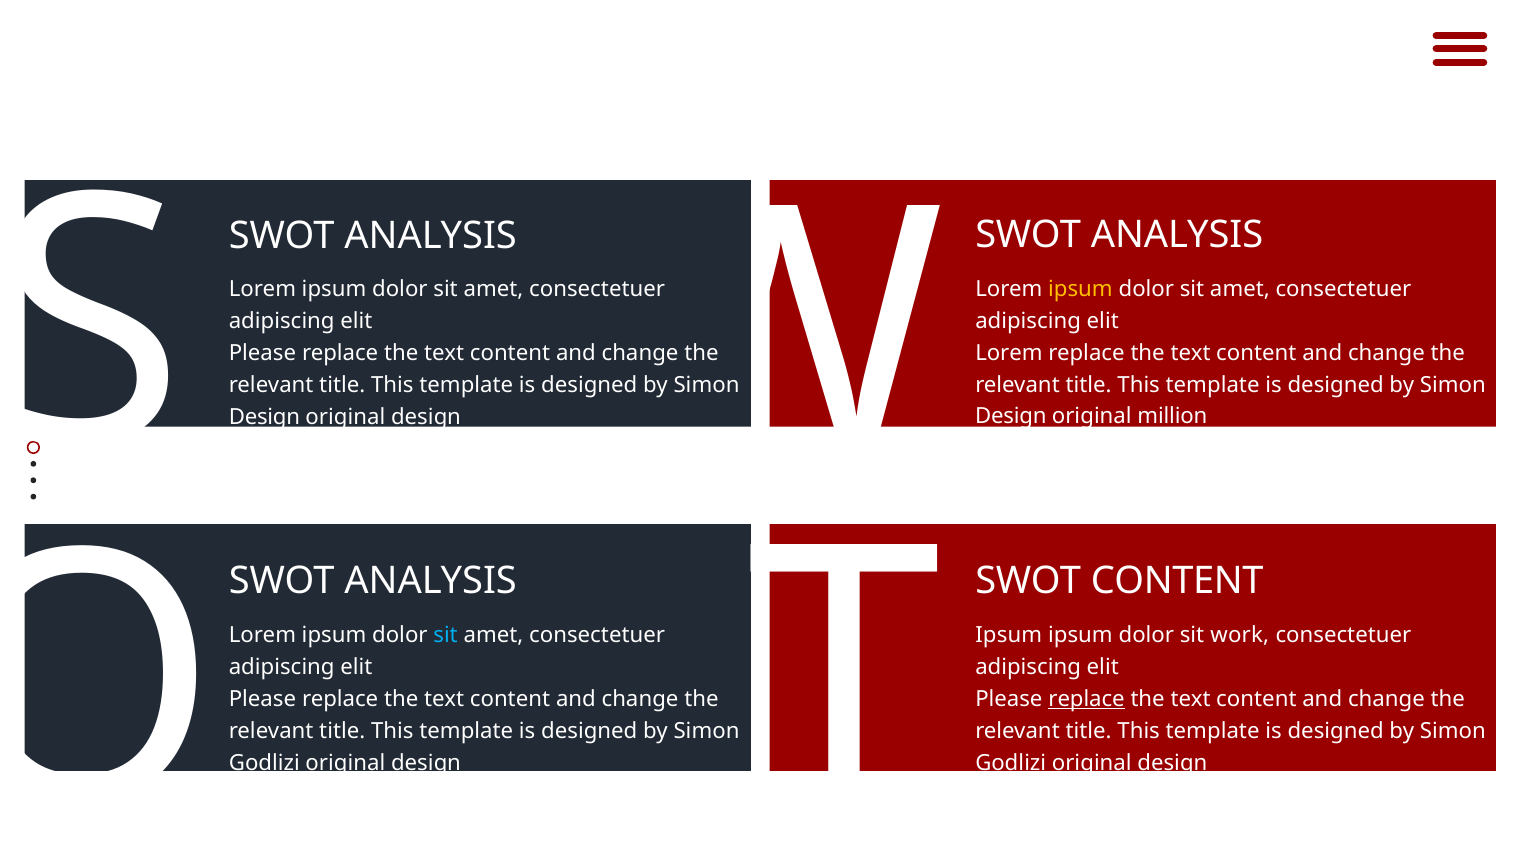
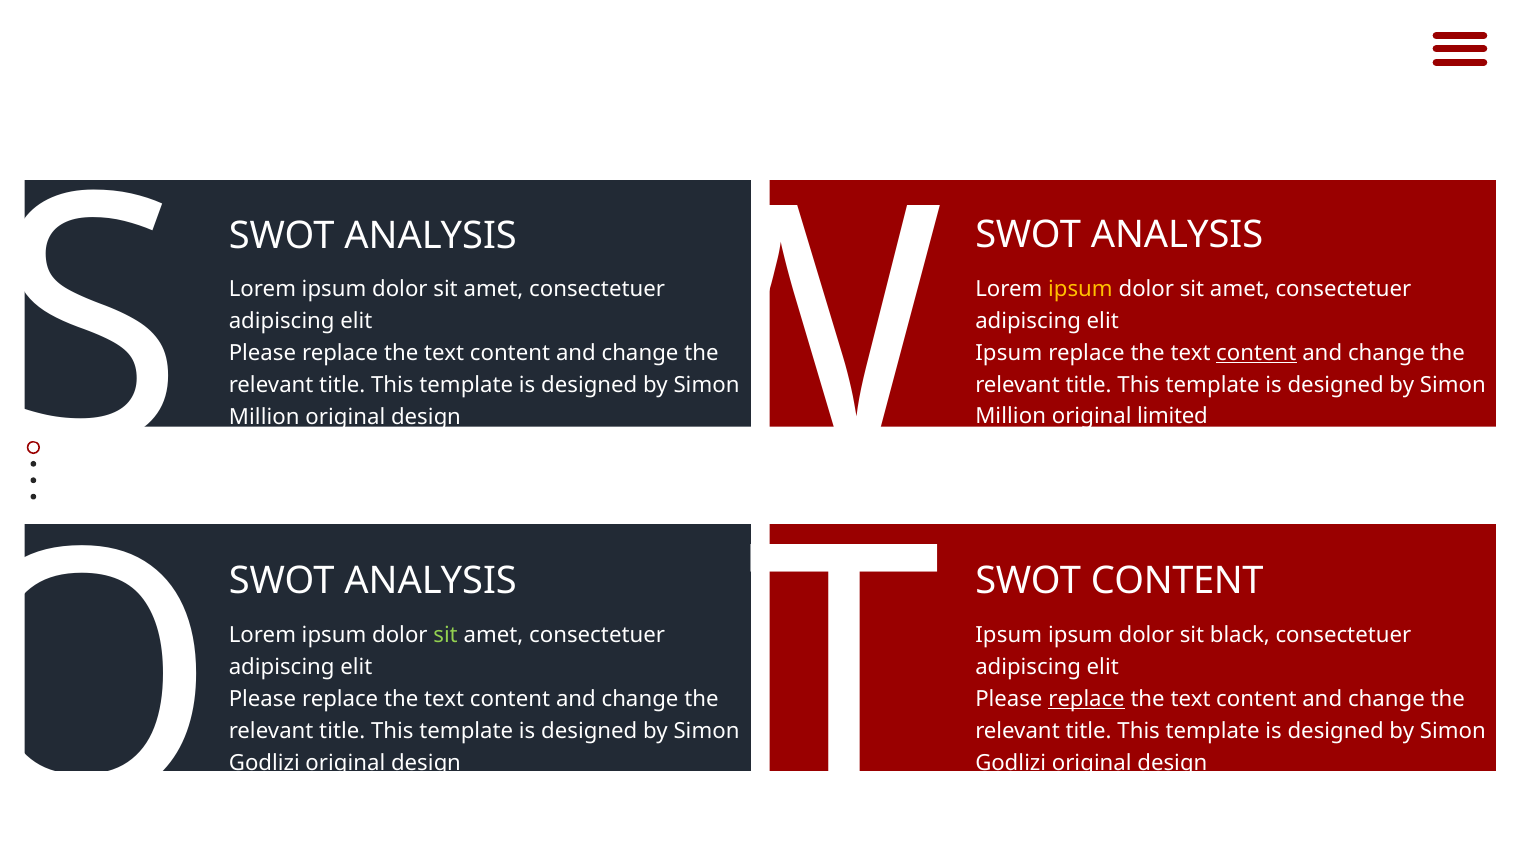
Lorem: Lorem -> Ipsum (1009, 353)
content underline: none -> present (1256, 353)
Design: Design -> Million (1011, 417)
million: million -> limited (1172, 417)
Design: Design -> Million (264, 417)
work: work -> black (1240, 635)
sit colour: light blue -> light green (446, 635)
